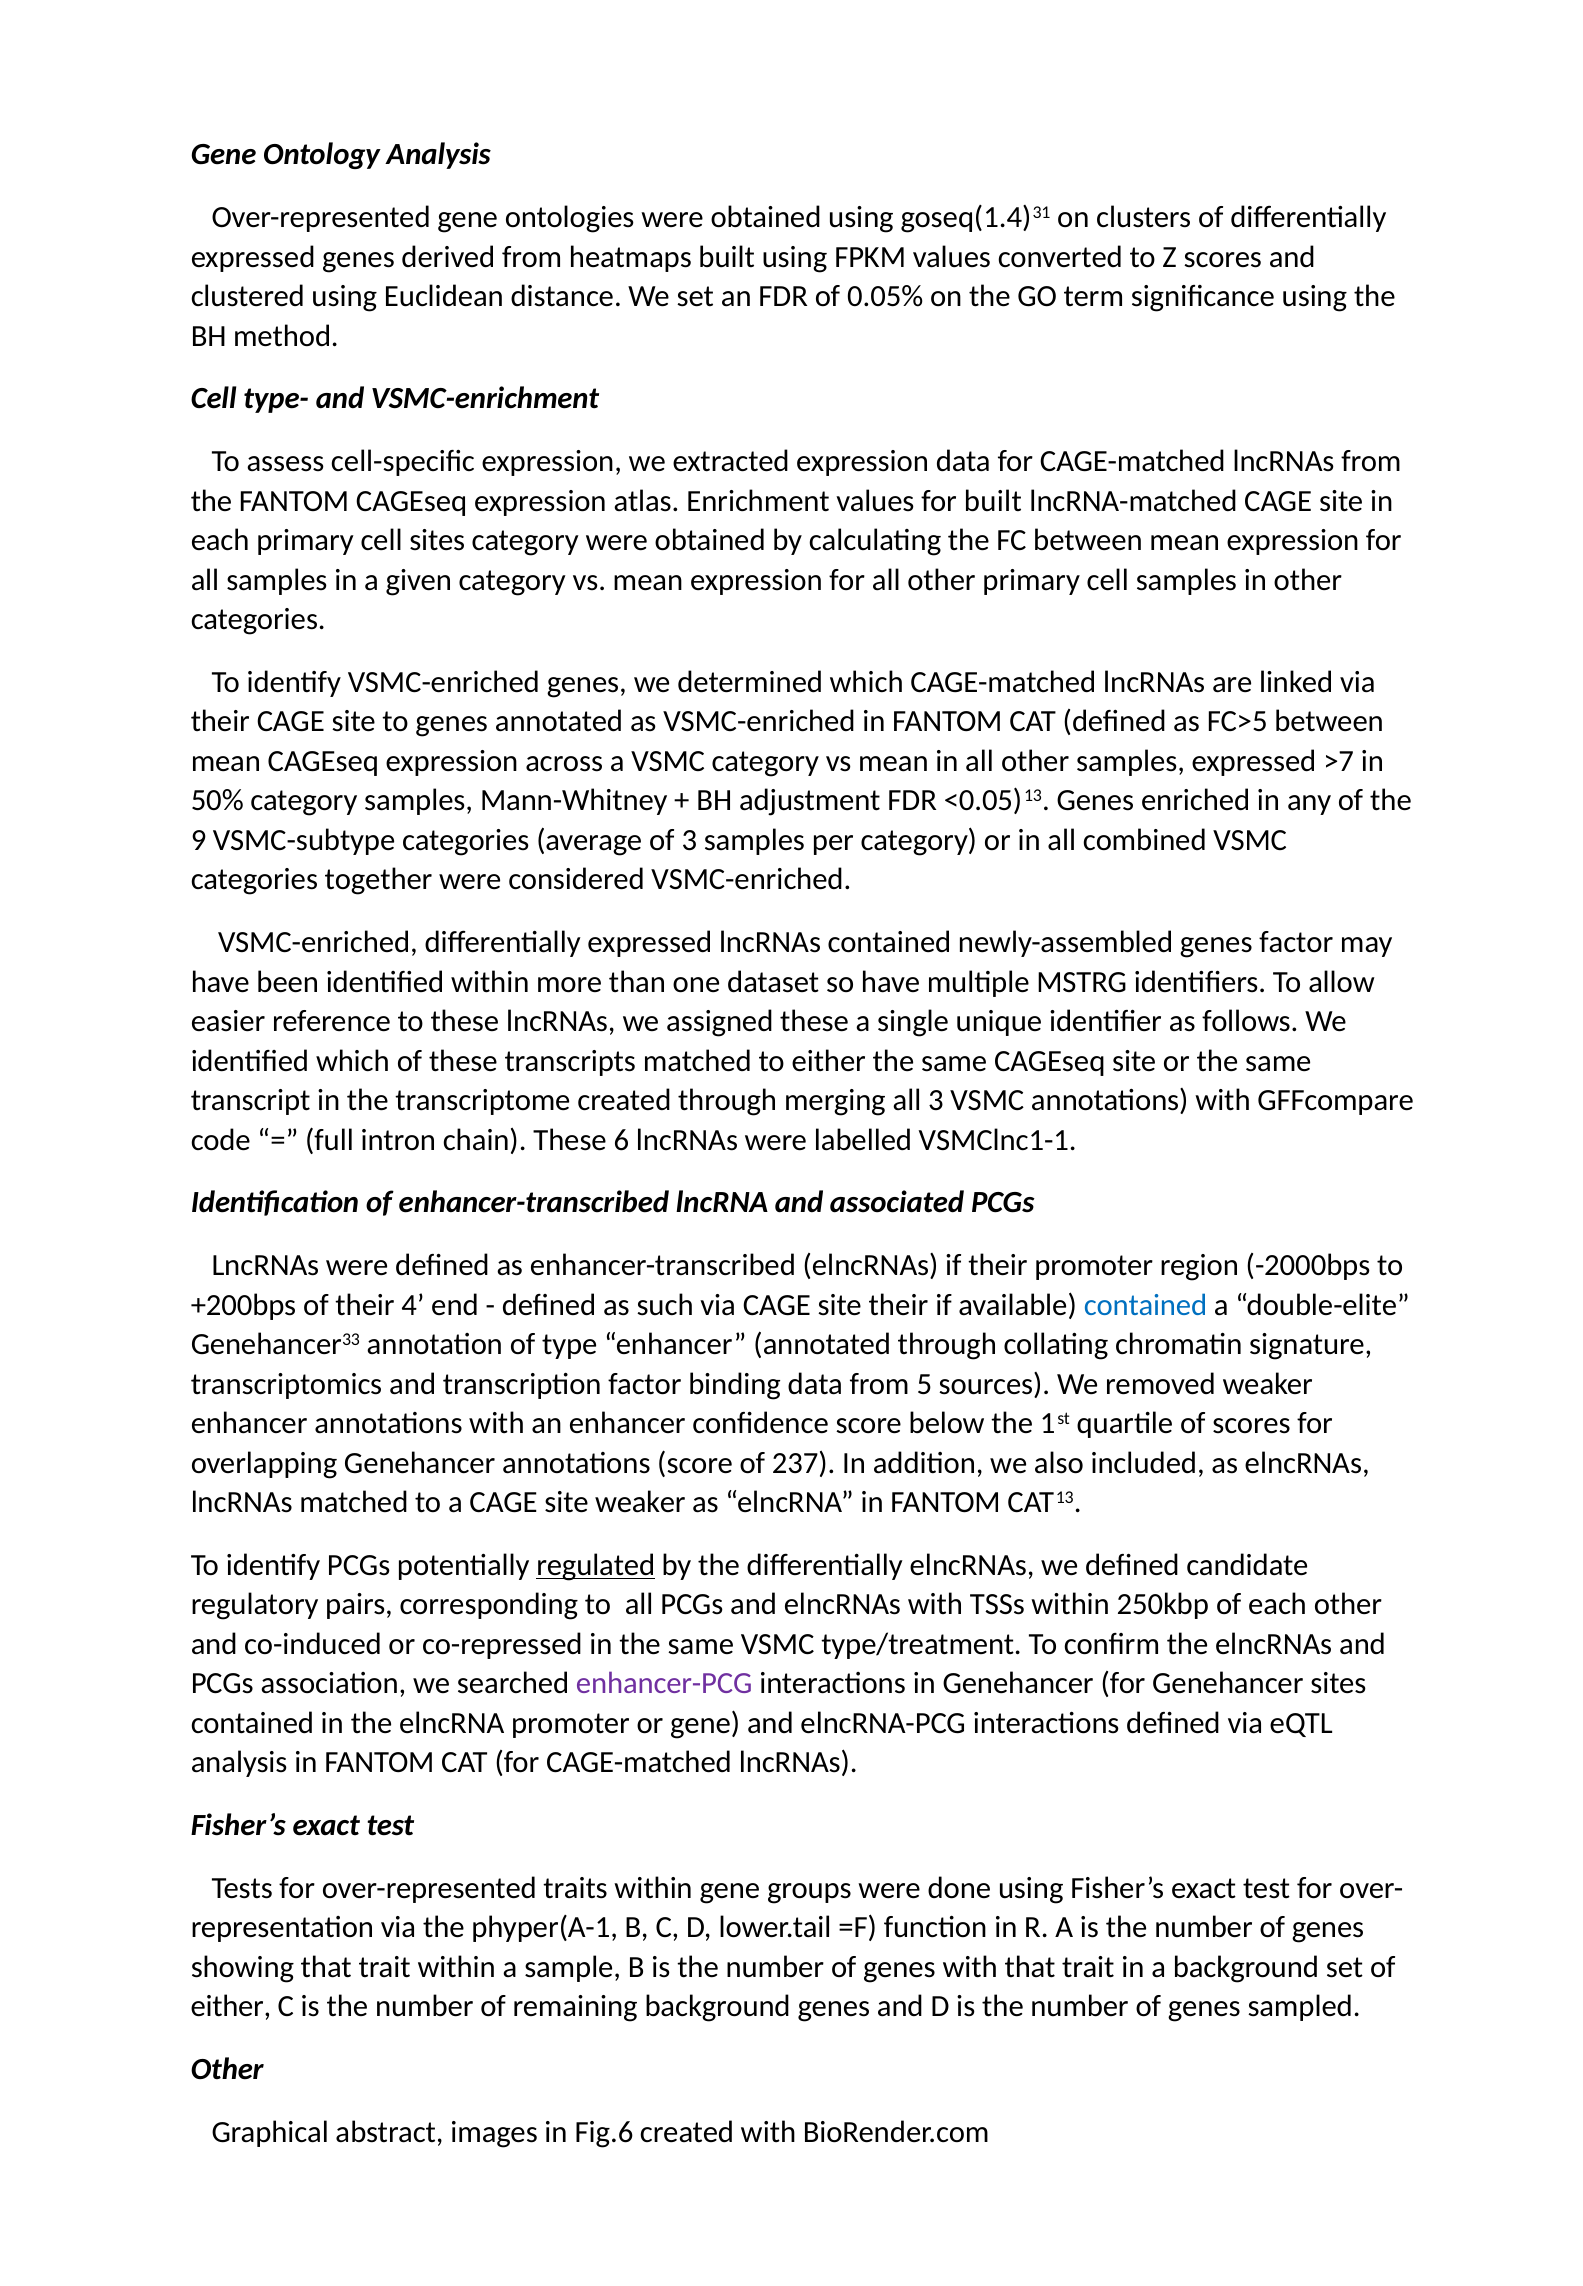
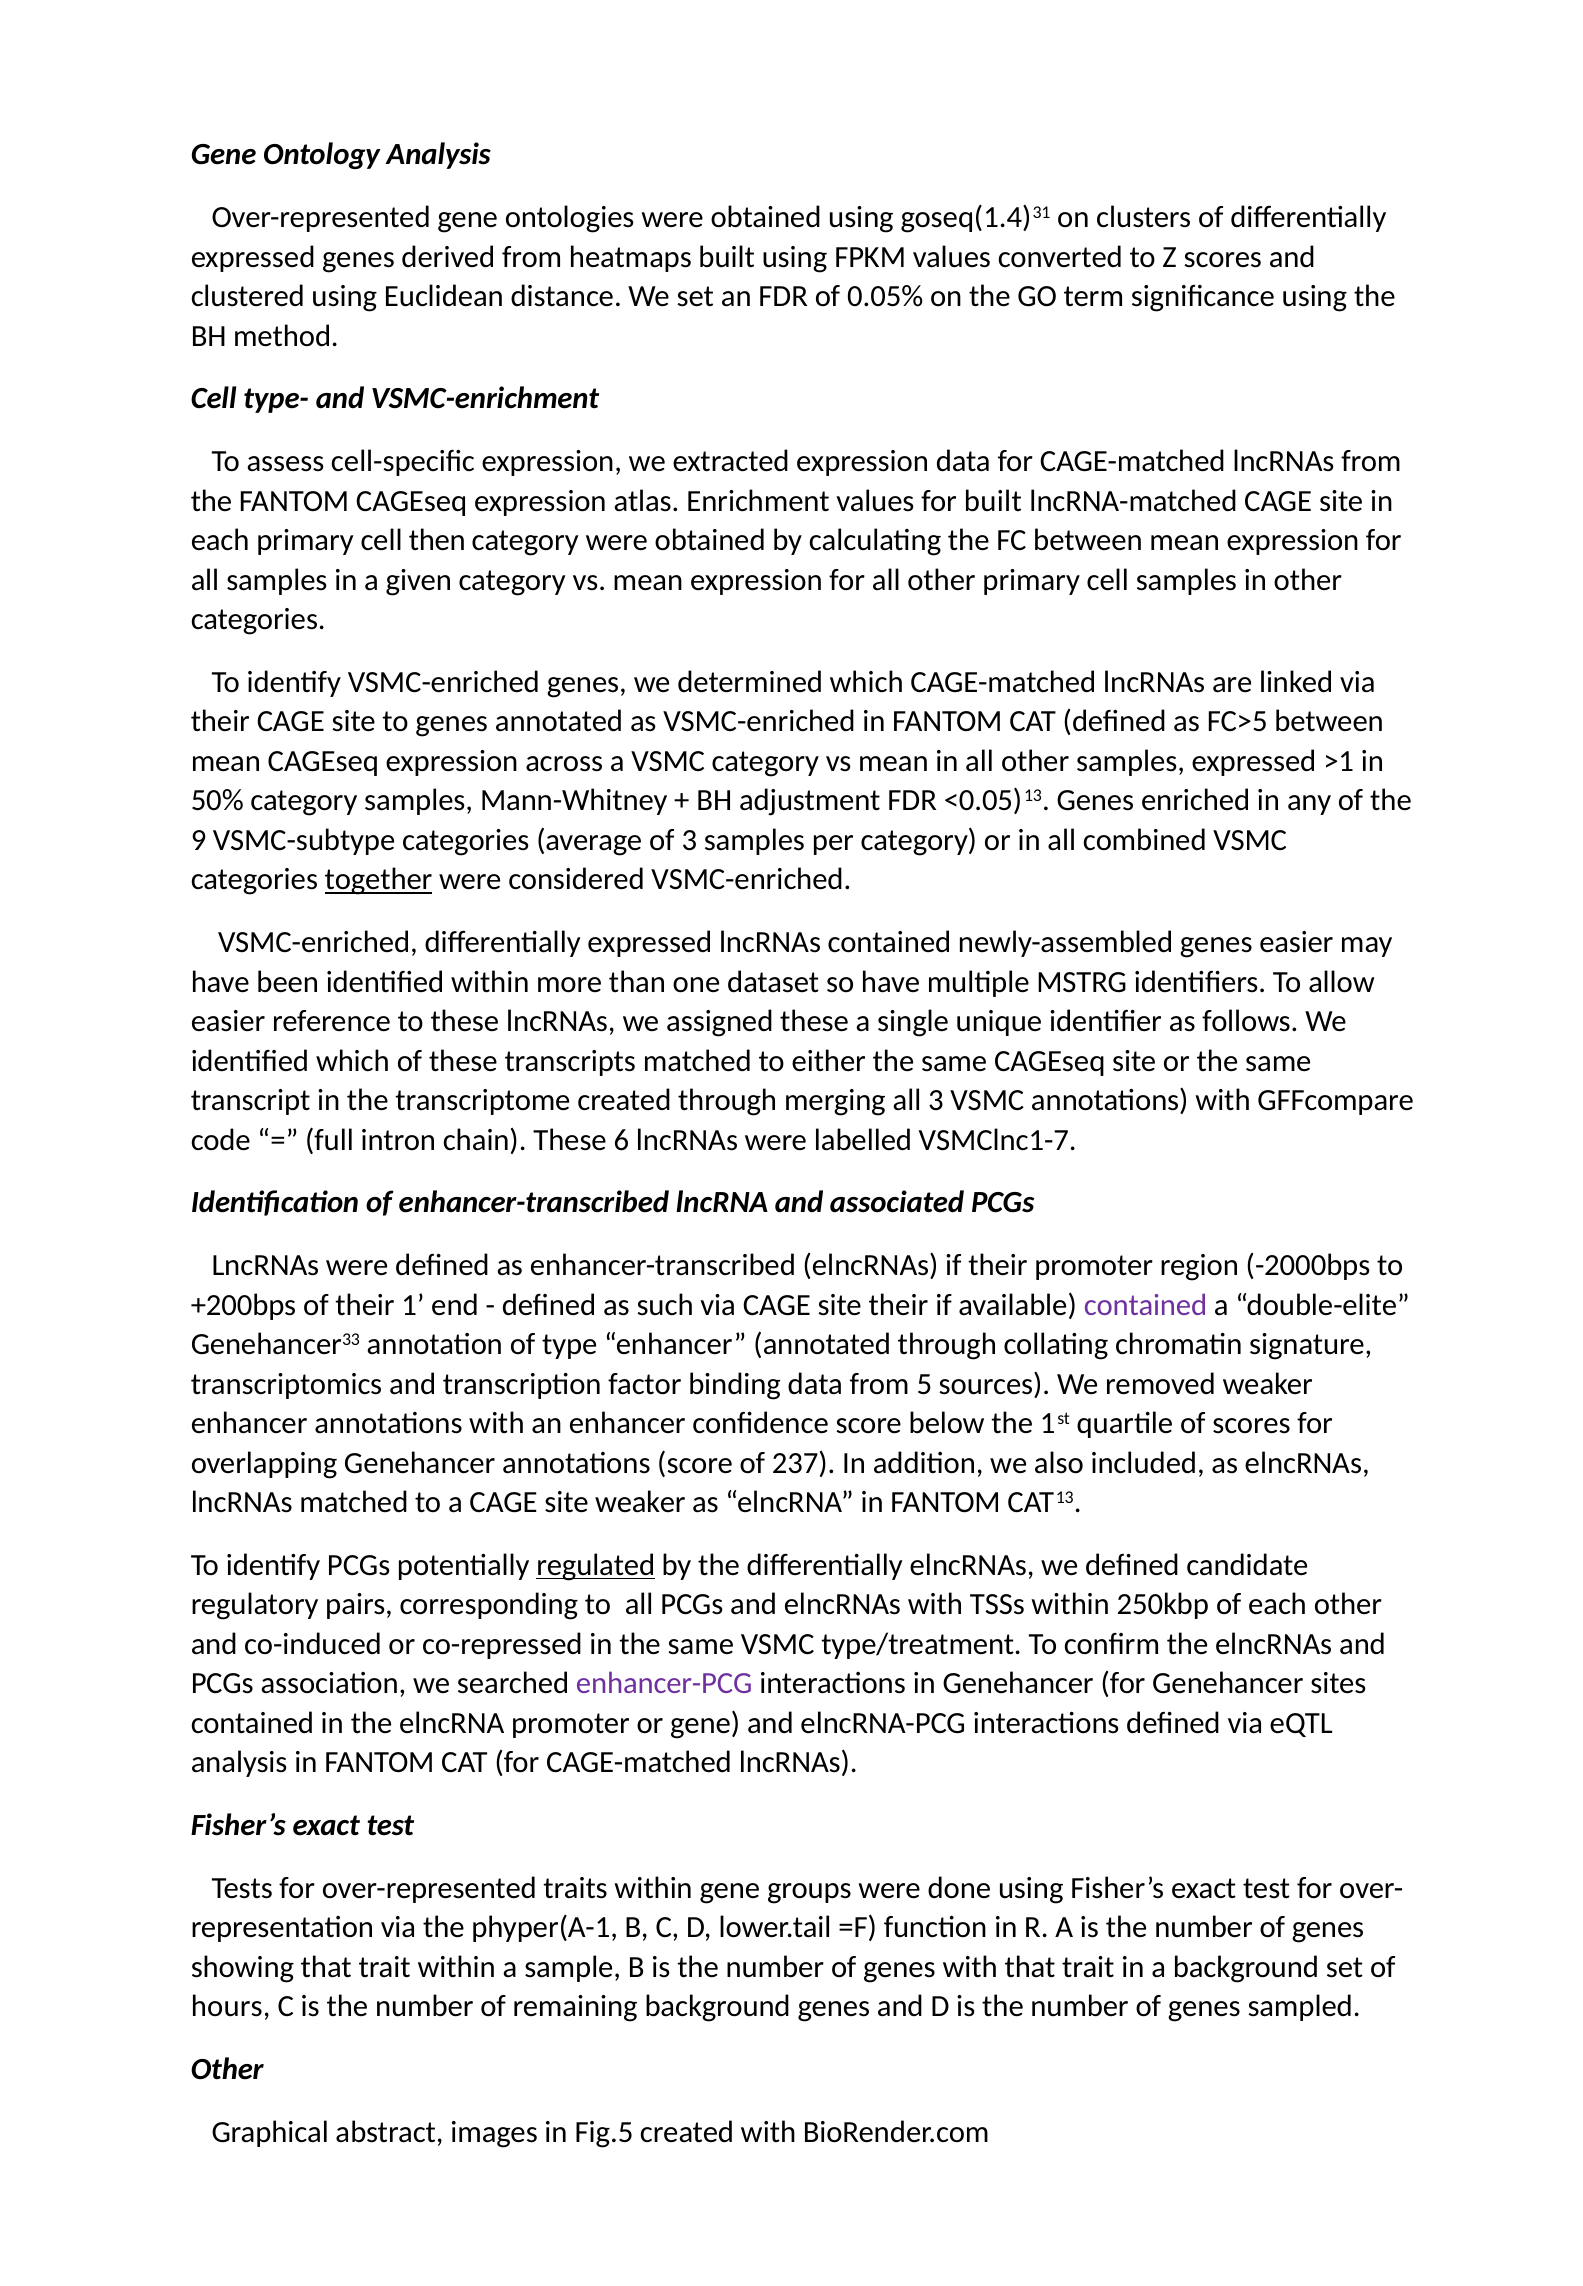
cell sites: sites -> then (437, 541)
>7: >7 -> >1 (1339, 761)
together underline: none -> present (379, 880)
genes factor: factor -> easier (1296, 943)
VSMClnc1-1: VSMClnc1-1 -> VSMClnc1-7 (998, 1140)
4: 4 -> 1 (413, 1305)
contained colour: blue -> purple (1145, 1305)
either: either -> hours (231, 2007)
Fig.6: Fig.6 -> Fig.5 (604, 2133)
